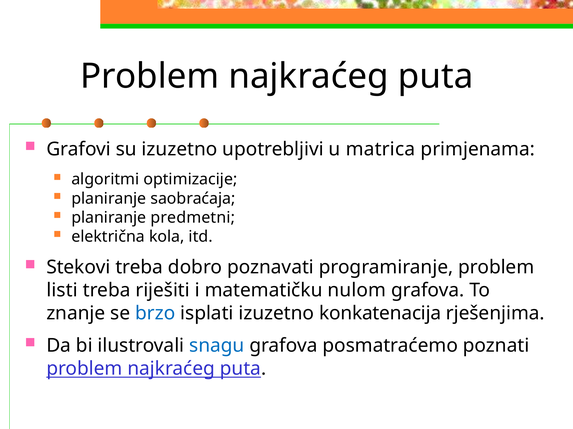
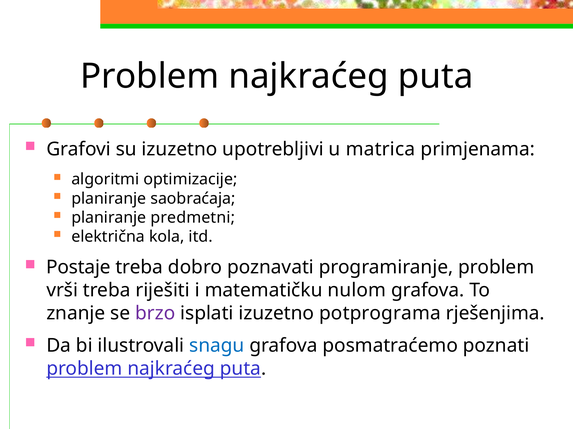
Stekovi: Stekovi -> Postaje (78, 268)
listi: listi -> vrši (62, 291)
brzo colour: blue -> purple (155, 314)
konkatenacija: konkatenacija -> potprograma (380, 314)
